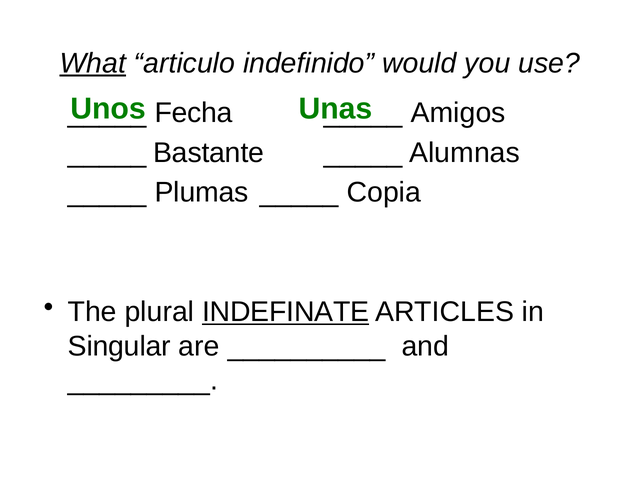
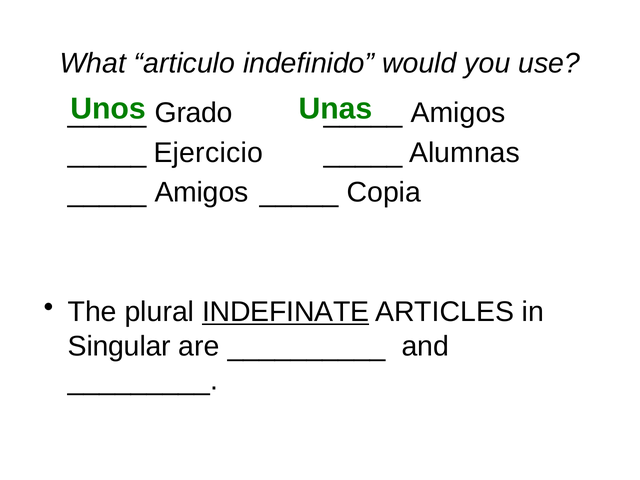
What underline: present -> none (93, 63)
Fecha: Fecha -> Grado (194, 113)
Bastante: Bastante -> Ejercicio (208, 153)
Plumas: Plumas -> Amigos (202, 193)
